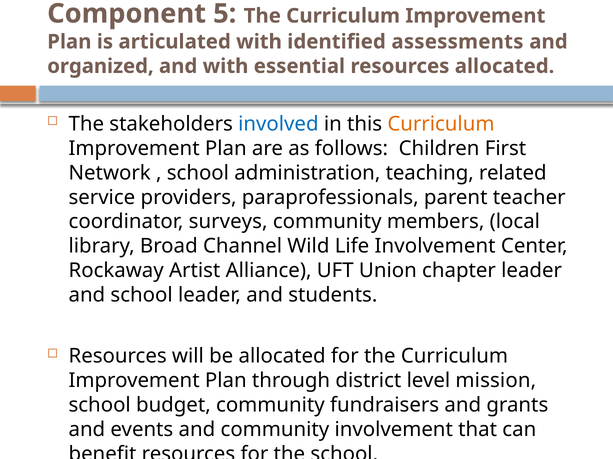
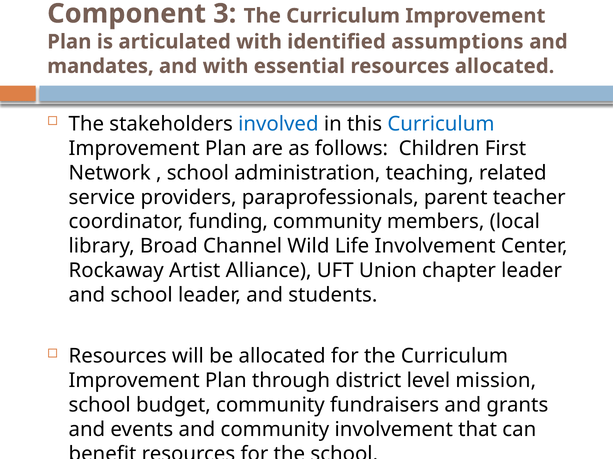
5: 5 -> 3 (225, 14)
assessments: assessments -> assumptions (457, 42)
organized: organized -> mandates (100, 66)
Curriculum colour: orange -> blue (441, 124)
surveys: surveys -> funding (228, 222)
